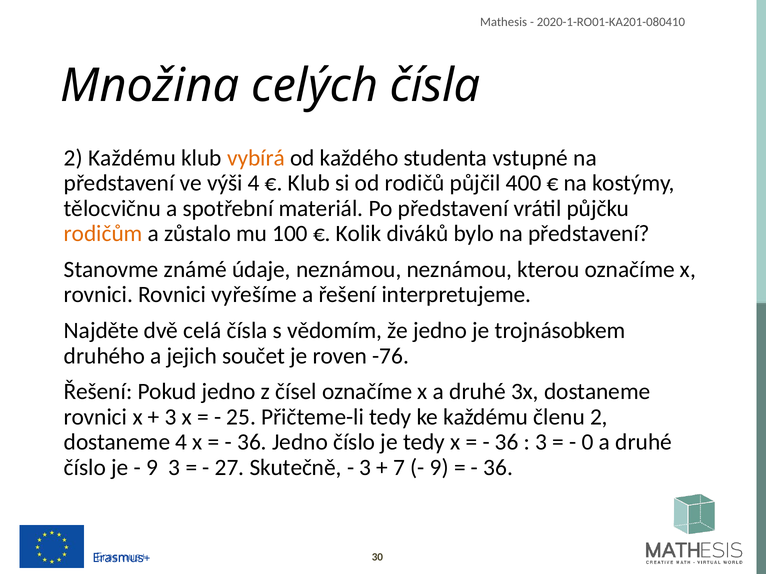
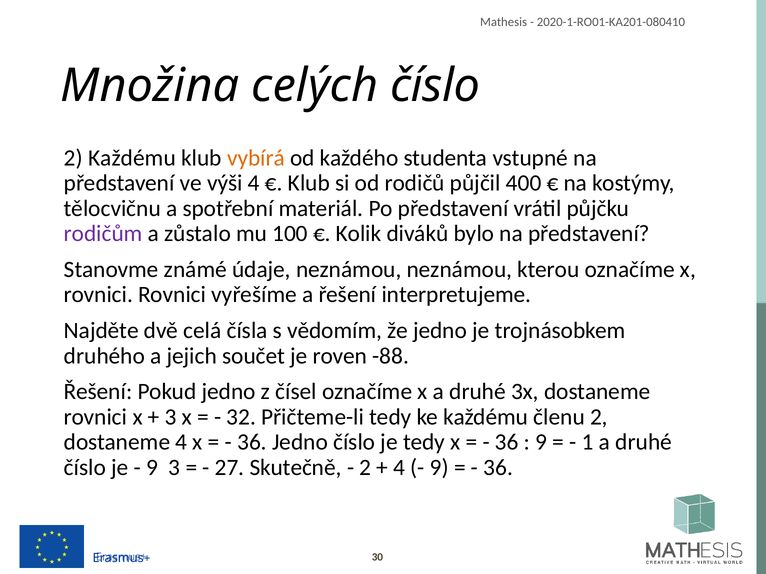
celých čísla: čísla -> číslo (435, 86)
rodičům colour: orange -> purple (103, 234)
-76: -76 -> -88 (391, 356)
25: 25 -> 32 (241, 417)
3: 3 -> 9 (541, 443)
0: 0 -> 1 (588, 443)
3: 3 -> 2 (365, 468)
7: 7 -> 4 (399, 468)
